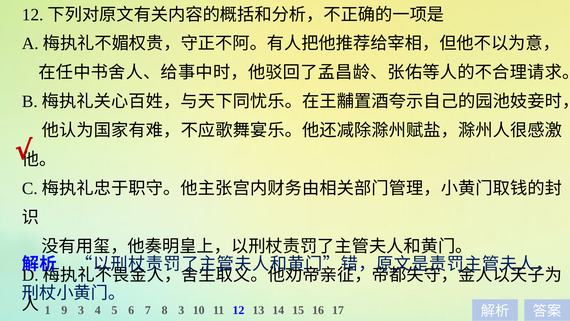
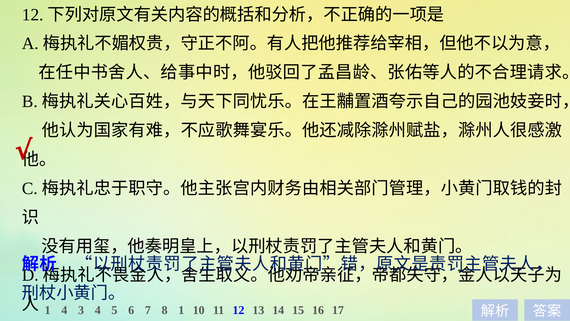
1 9: 9 -> 4 (64, 310)
8 3: 3 -> 1 (181, 310)
